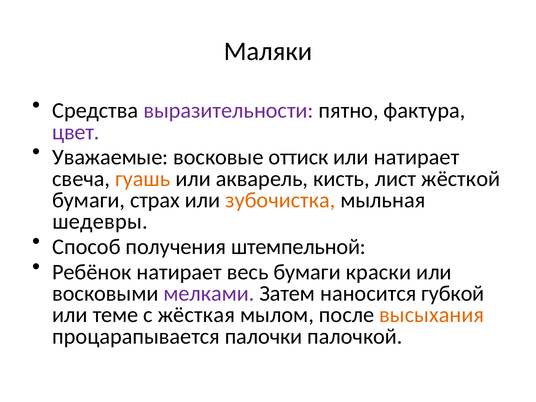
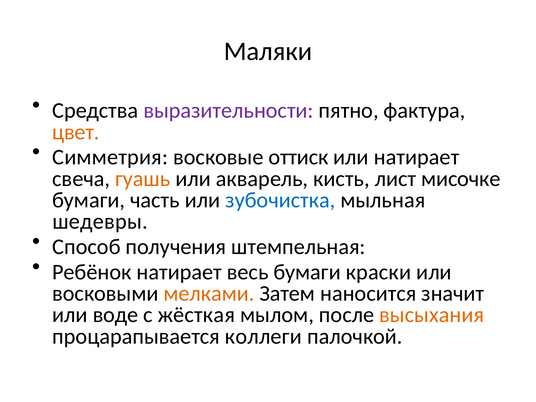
цвет colour: purple -> orange (76, 132)
Уважаемые: Уважаемые -> Симметрия (110, 157)
жёсткой: жёсткой -> мисочке (461, 179)
страх: страх -> часть (155, 200)
зубочистка colour: orange -> blue (280, 200)
штемпельной: штемпельной -> штемпельная (298, 247)
мелками colour: purple -> orange (209, 293)
губкой: губкой -> значит (453, 293)
теме: теме -> воде (116, 315)
палочки: палочки -> коллеги (263, 336)
